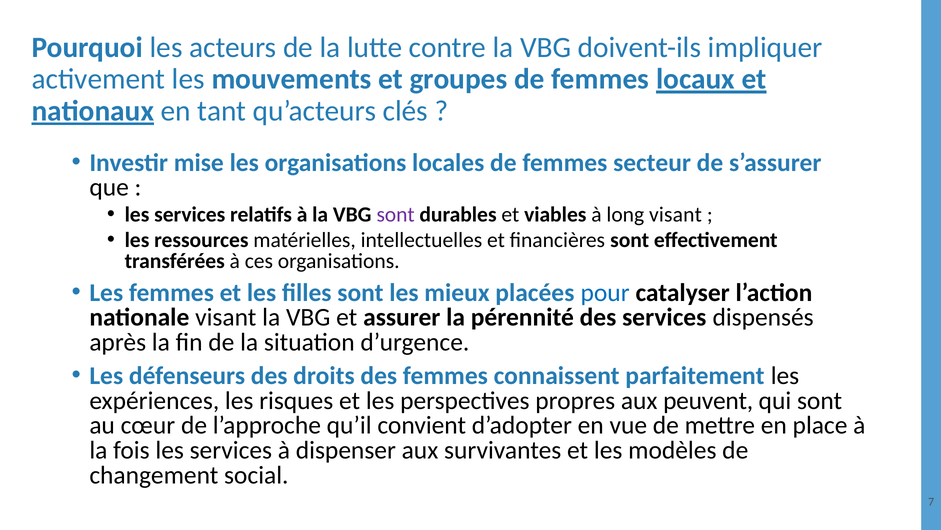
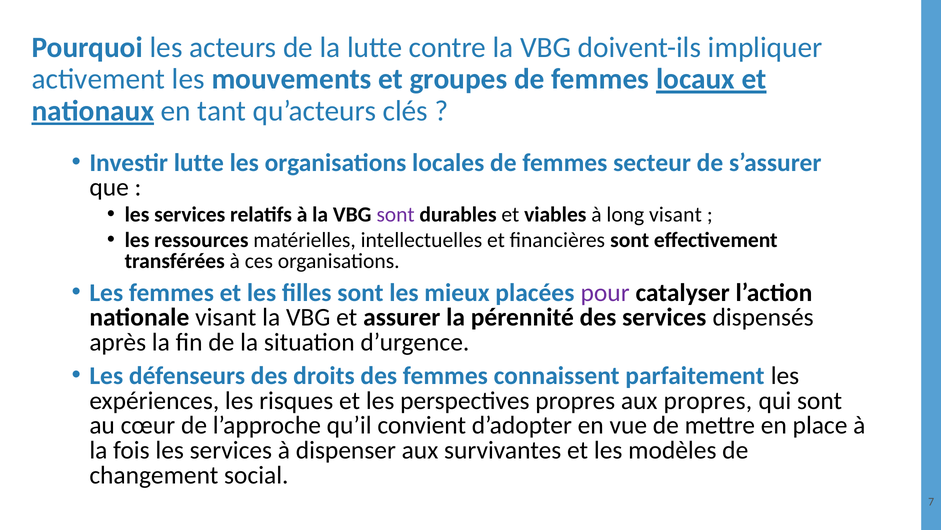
Investir mise: mise -> lutte (199, 162)
pour colour: blue -> purple (605, 292)
aux peuvent: peuvent -> propres (708, 400)
